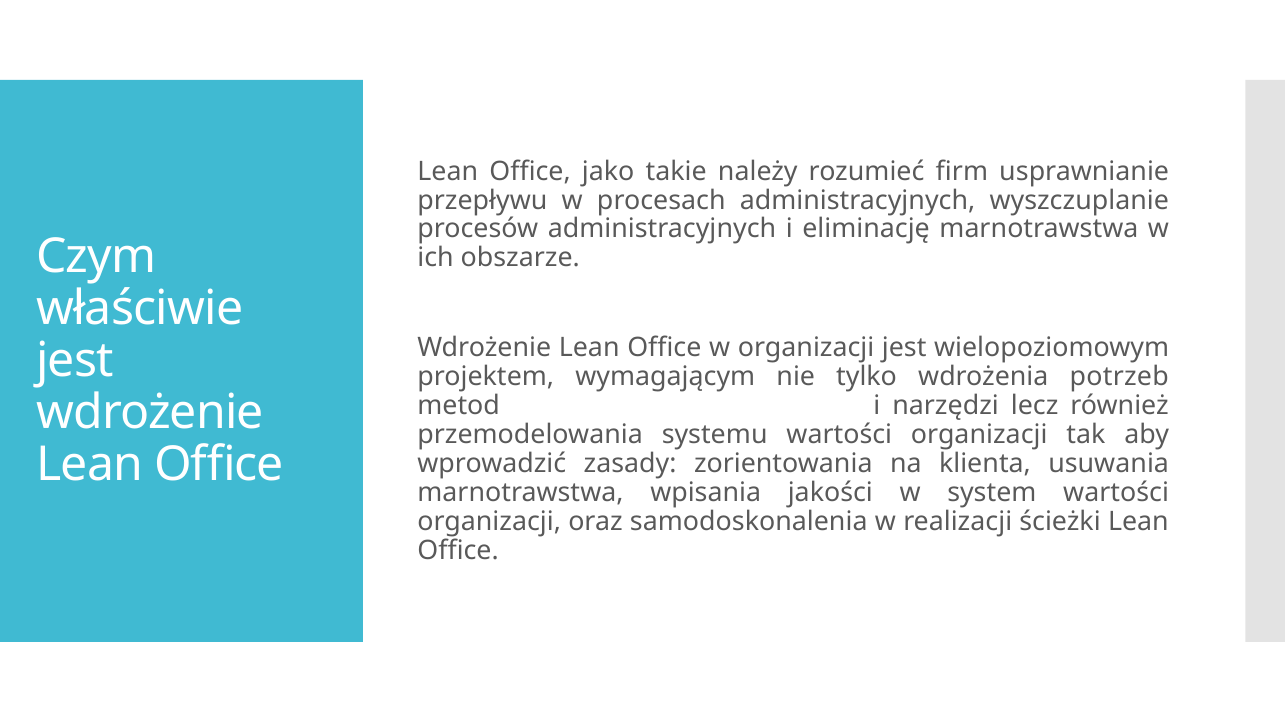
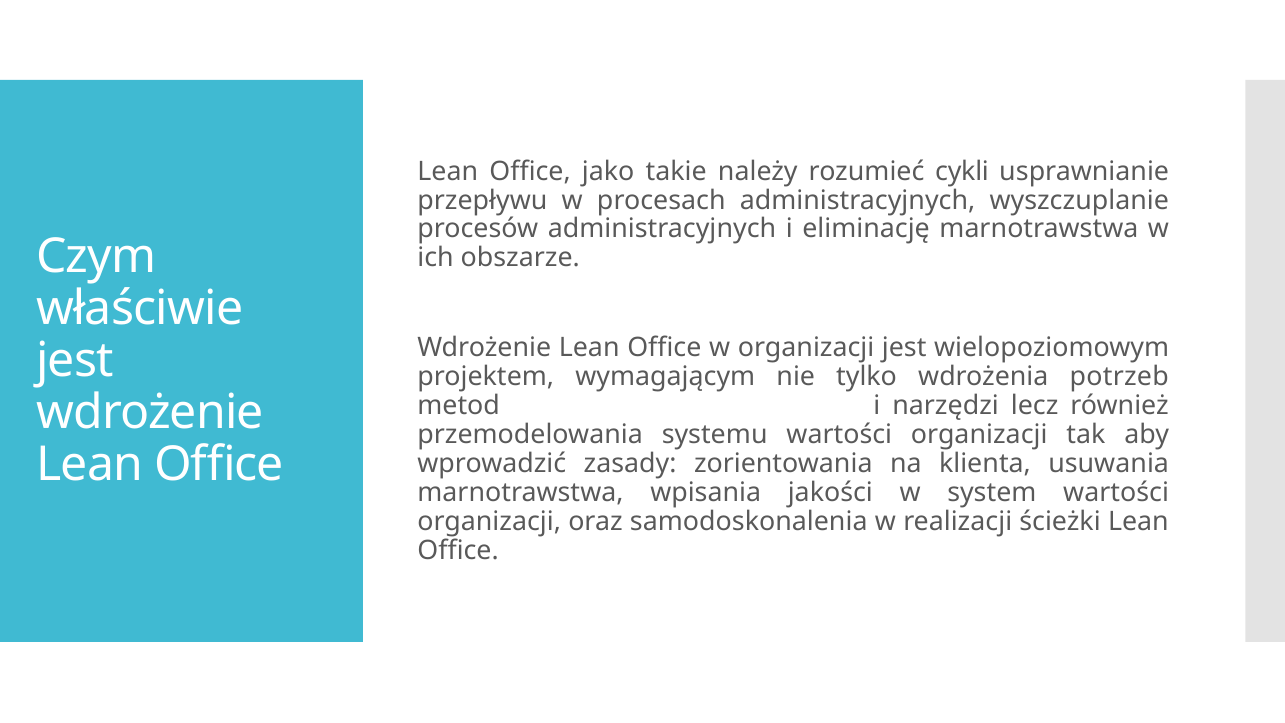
firm: firm -> cykli (962, 171)
